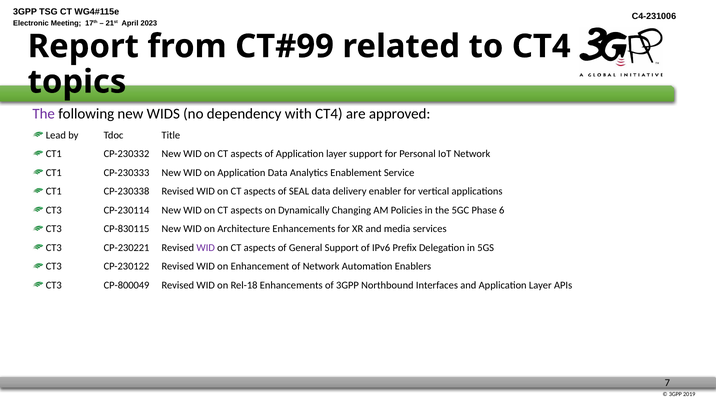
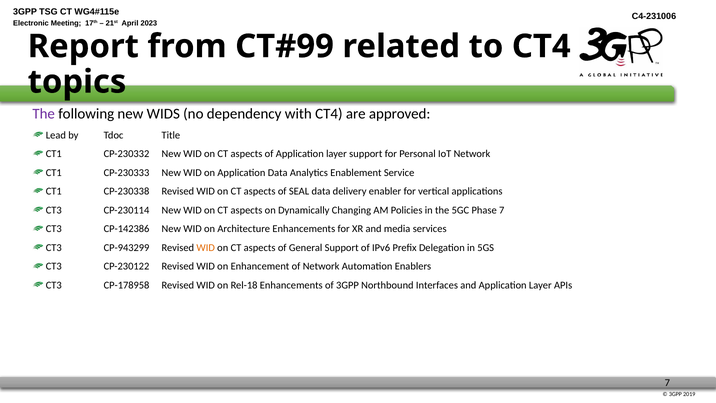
Phase 6: 6 -> 7 (502, 210)
CP-830115: CP-830115 -> CP-142386 (127, 229)
CP-230221: CP-230221 -> CP-943299 (127, 248)
WID colour: purple -> orange (206, 248)
CP-800049: CP-800049 -> CP-178958 (127, 285)
